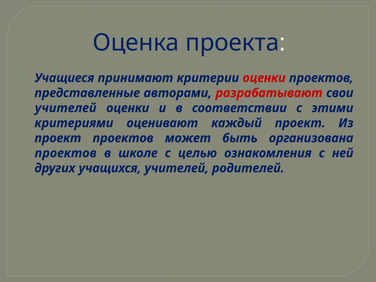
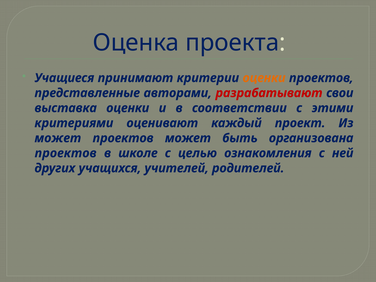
оценки colour: red -> orange (264, 78)
учителей: учителей -> выставка (66, 108)
проект: проект -> может (58, 138)
